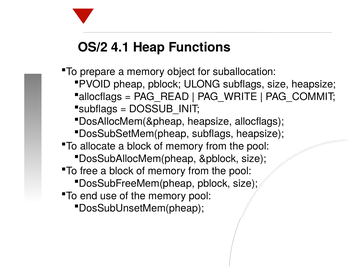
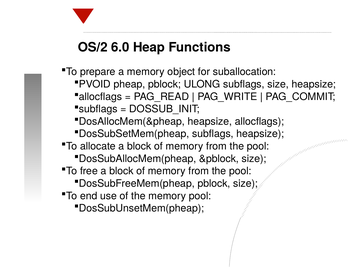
4.1: 4.1 -> 6.0 (120, 47)
